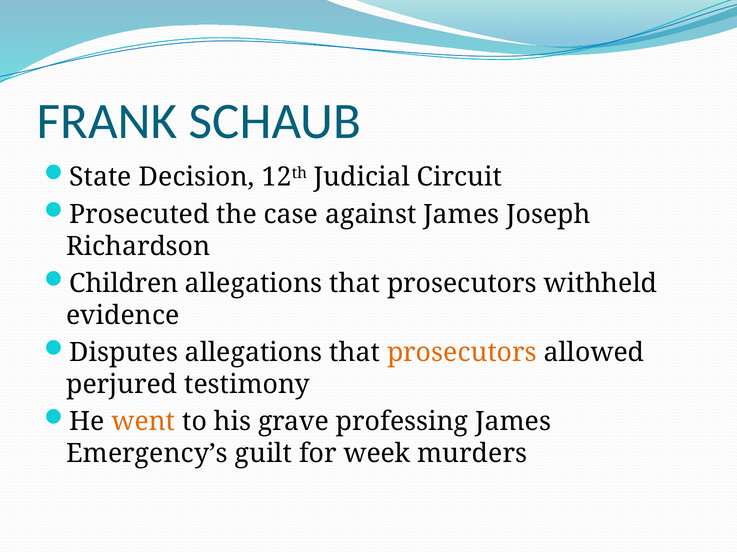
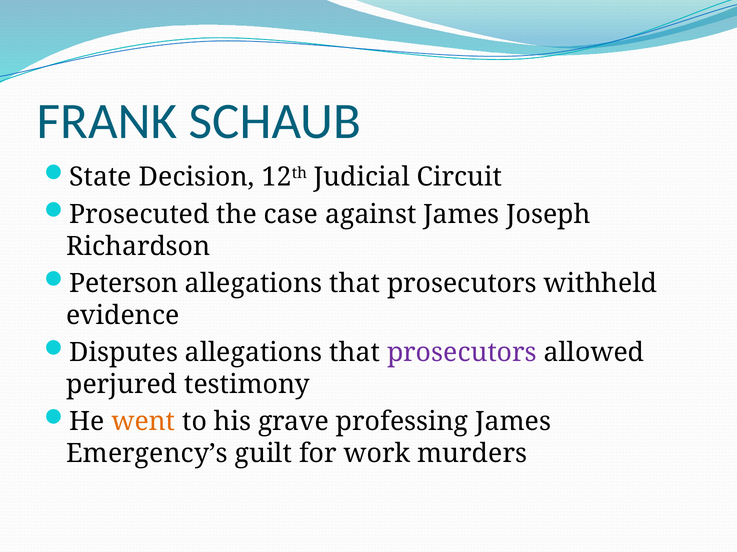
Children: Children -> Peterson (124, 284)
prosecutors colour: orange -> purple (462, 353)
week: week -> work (377, 454)
